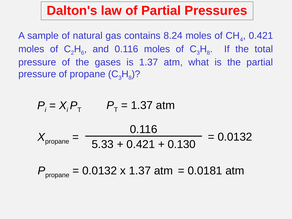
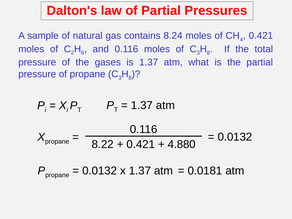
5.33: 5.33 -> 8.22 (103, 144)
0.130: 0.130 -> 4.880 (182, 144)
